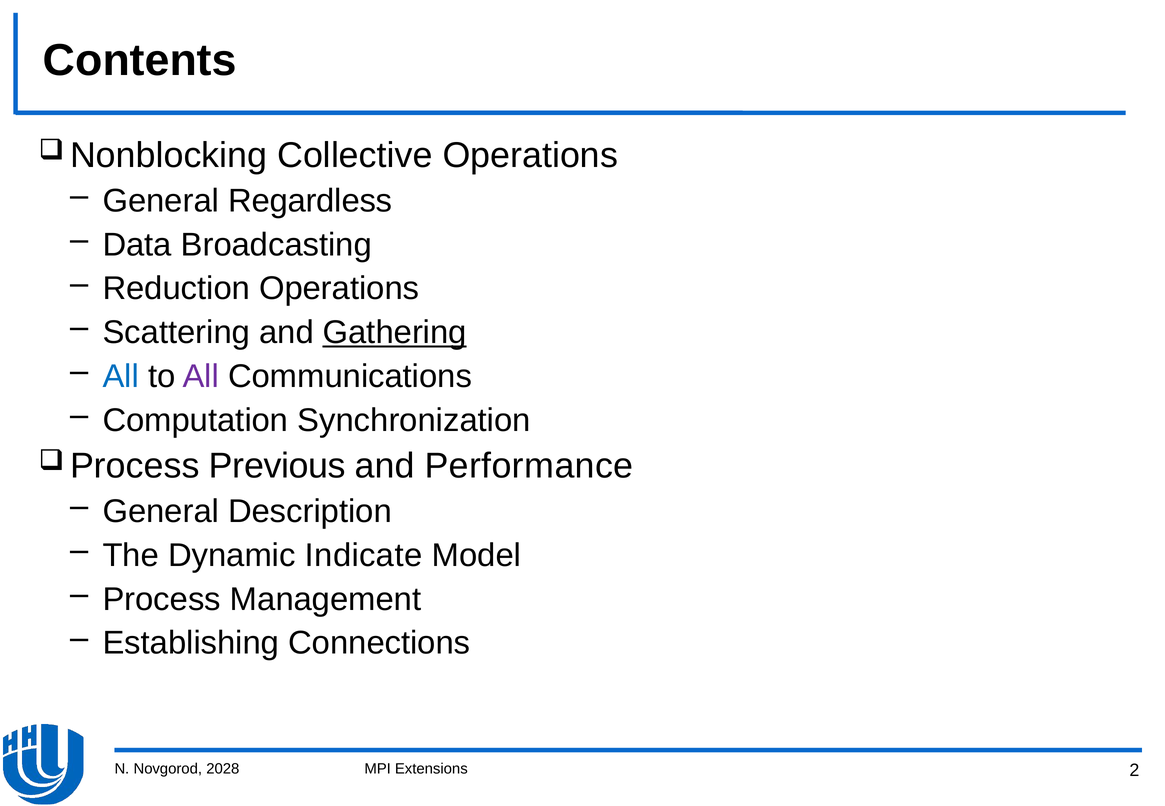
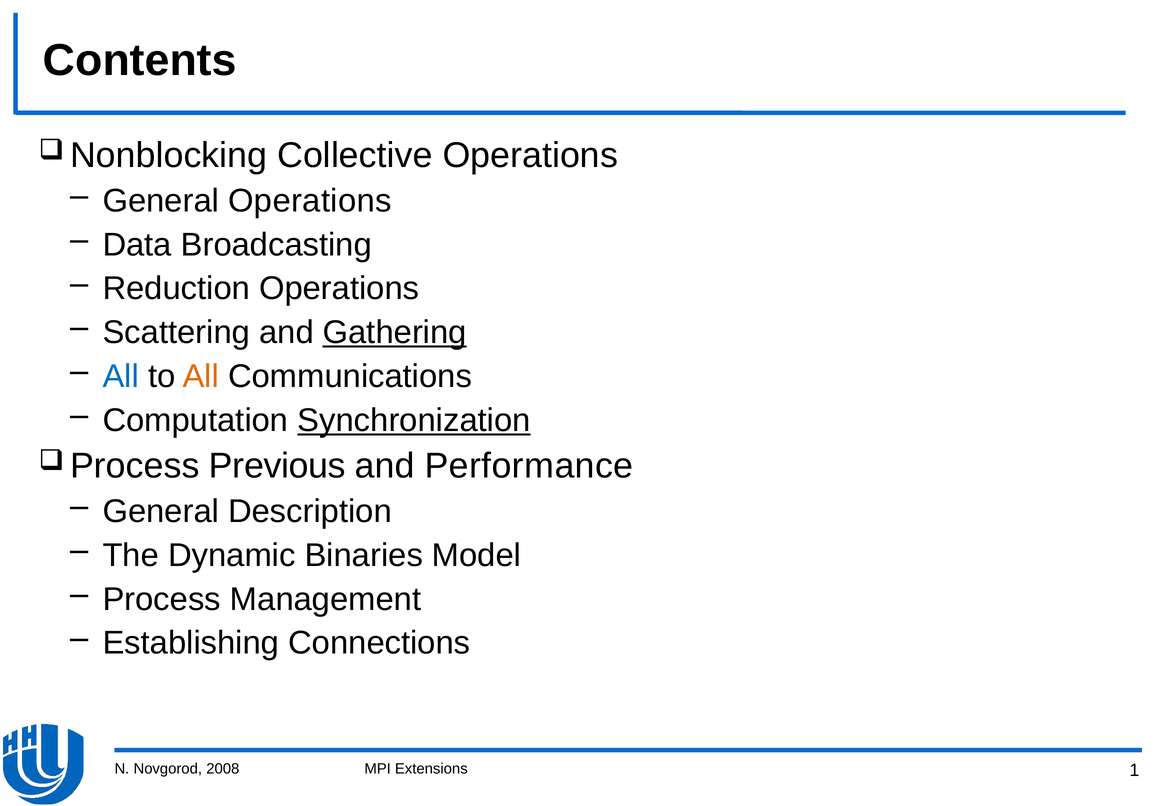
General Regardless: Regardless -> Operations (310, 201)
All colour: purple -> orange (201, 377)
Synchronization underline: none -> present (414, 420)
Indicate: Indicate -> Binaries (364, 556)
2028: 2028 -> 2008 (223, 769)
2: 2 -> 1 (1134, 771)
